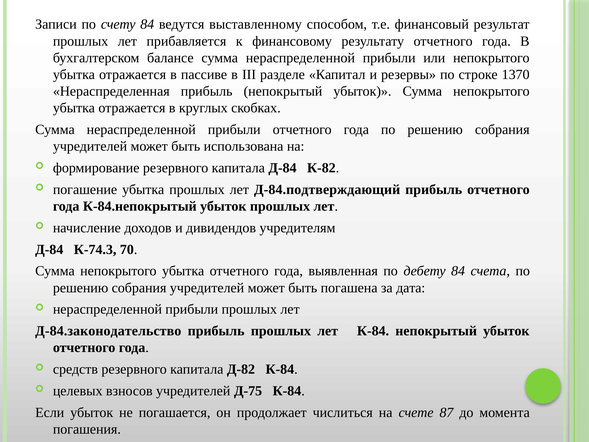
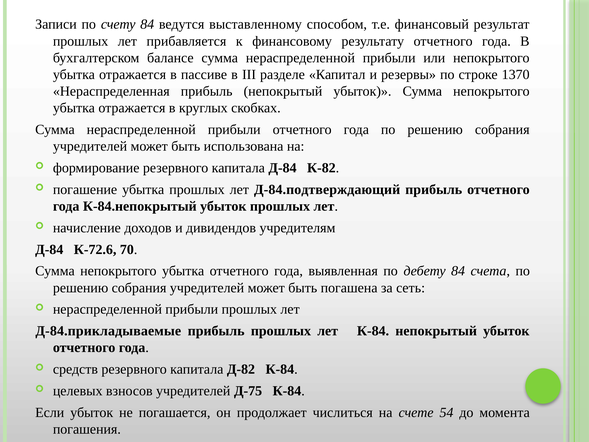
К-74.3: К-74.3 -> К-72.6 (95, 249)
дата: дата -> сеть (411, 288)
Д-84.законодательство: Д-84.законодательство -> Д-84.прикладываемые (108, 331)
87: 87 -> 54 (446, 412)
